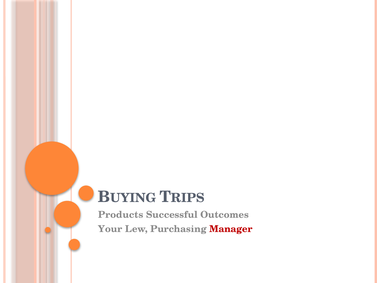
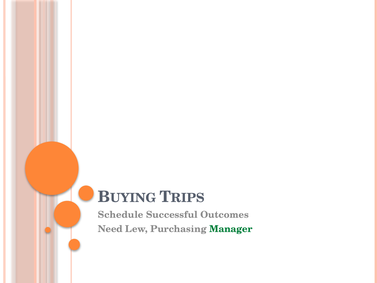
Products: Products -> Schedule (121, 214)
Your: Your -> Need (110, 229)
Manager colour: red -> green (231, 229)
